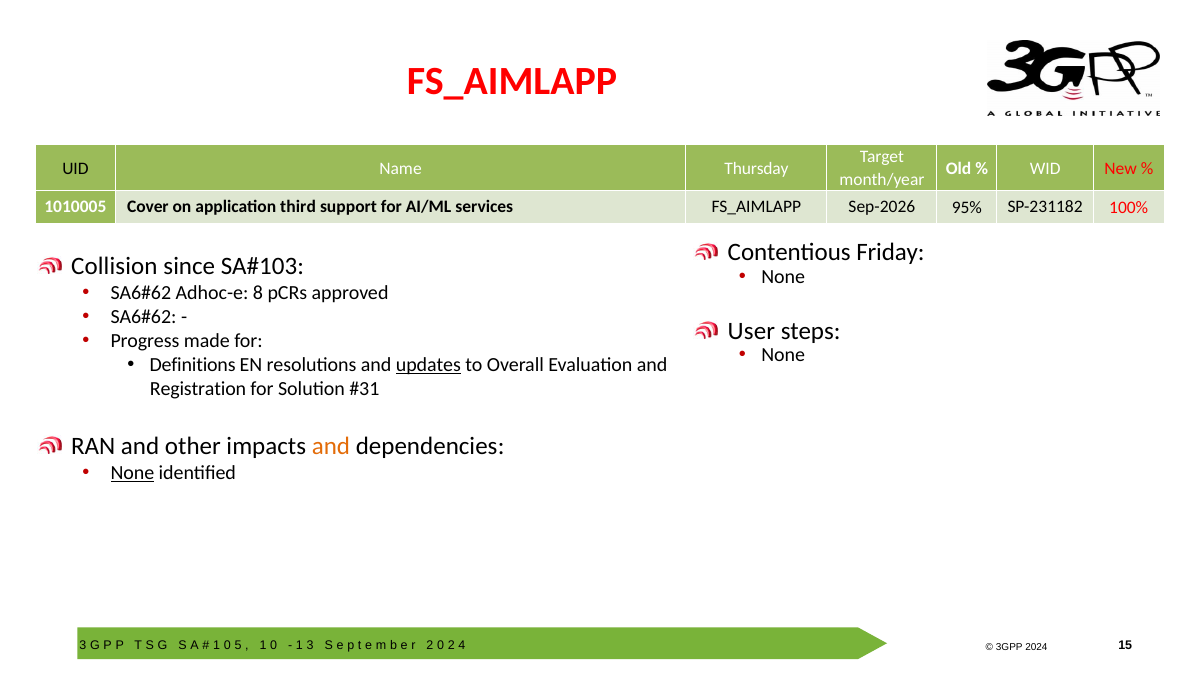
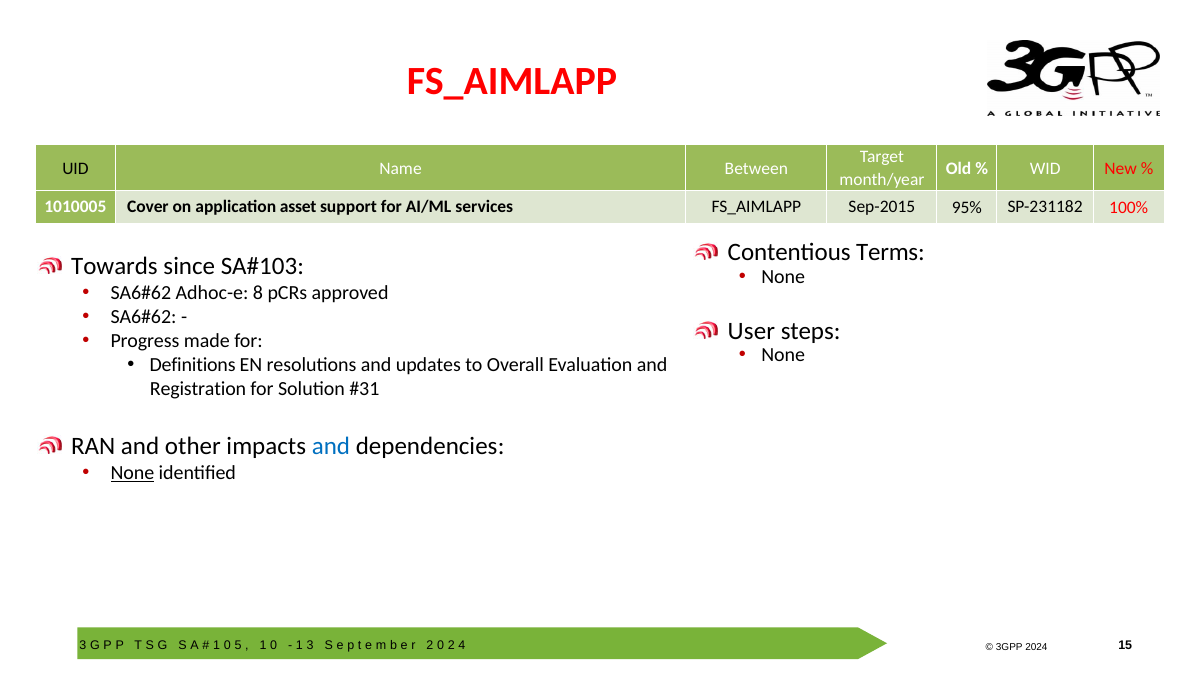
Thursday: Thursday -> Between (756, 169)
third: third -> asset (298, 207)
Sep-2026: Sep-2026 -> Sep-2015 (882, 207)
Friday: Friday -> Terms (890, 253)
Collision: Collision -> Towards (114, 267)
updates underline: present -> none (428, 365)
and colour: orange -> blue (331, 447)
